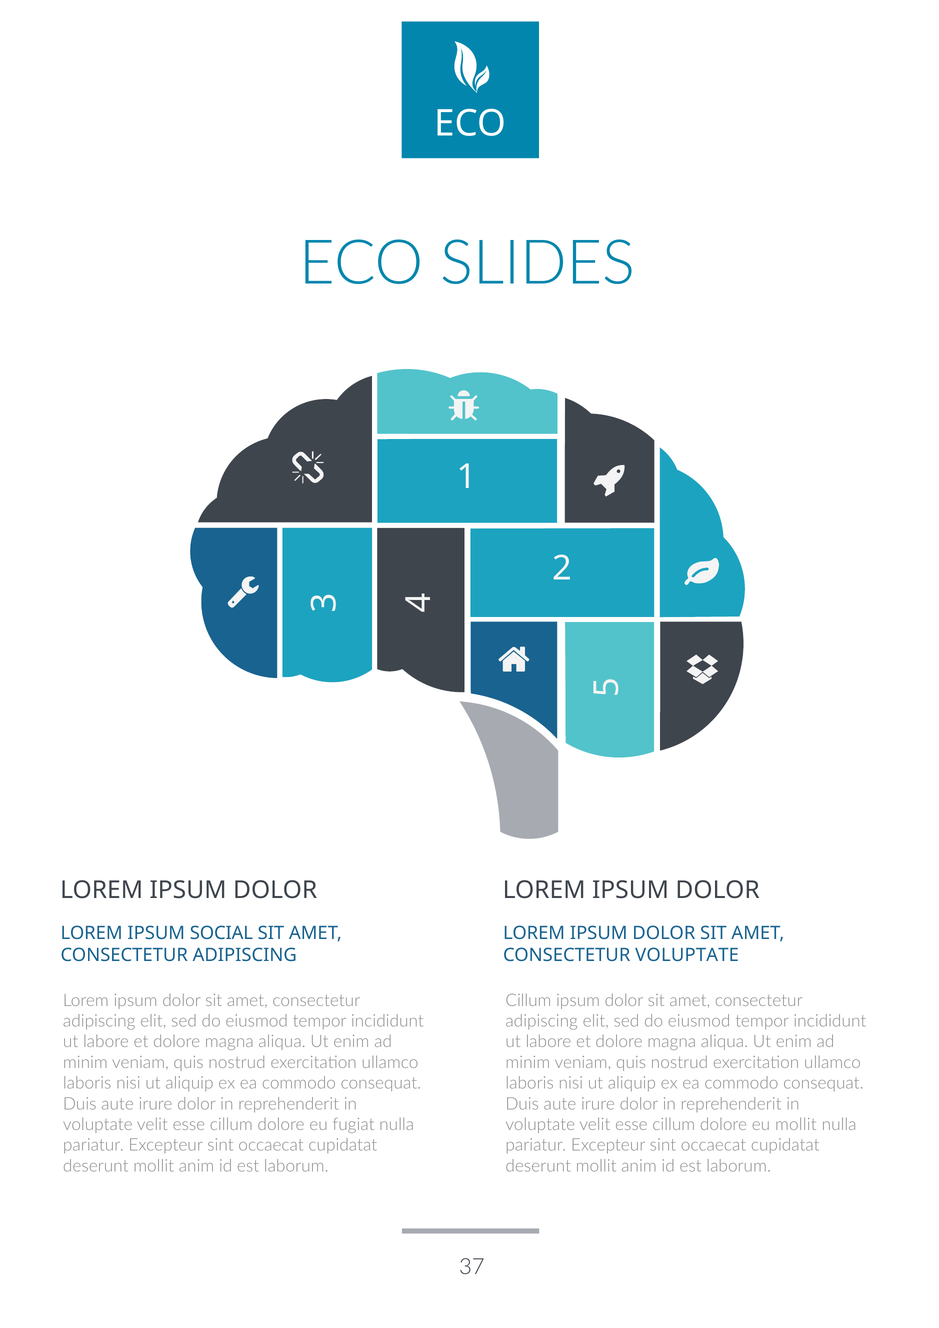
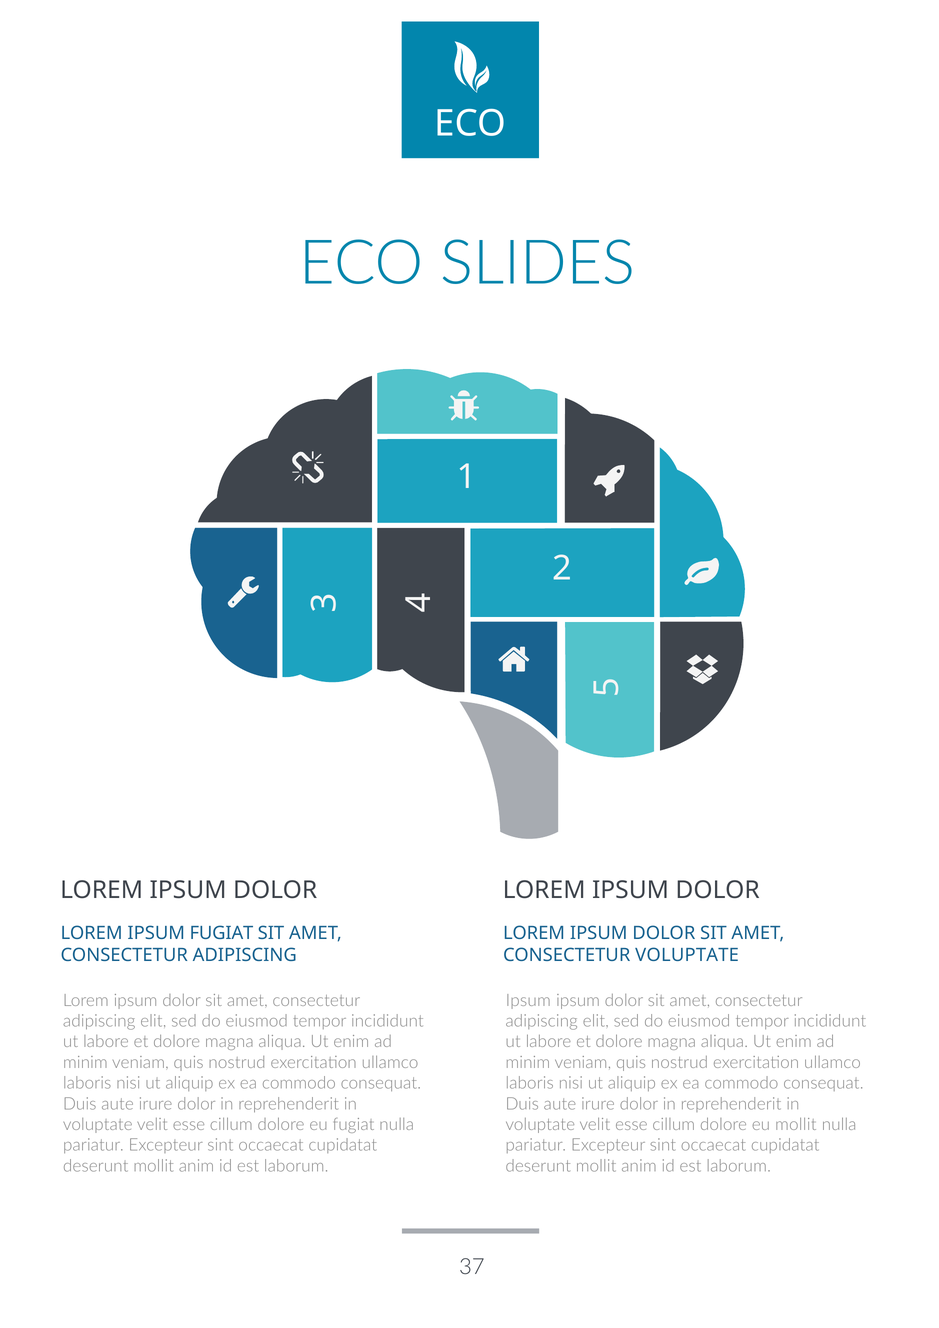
IPSUM SOCIAL: SOCIAL -> FUGIAT (221, 933)
Cillum: Cillum -> Ipsum (528, 1000)
